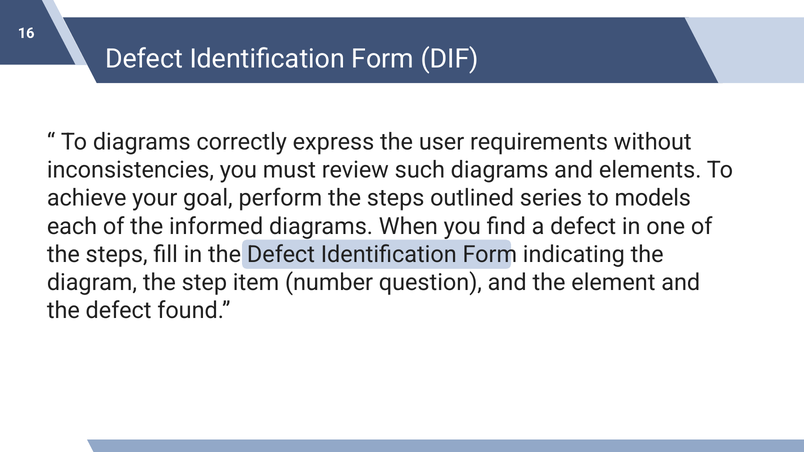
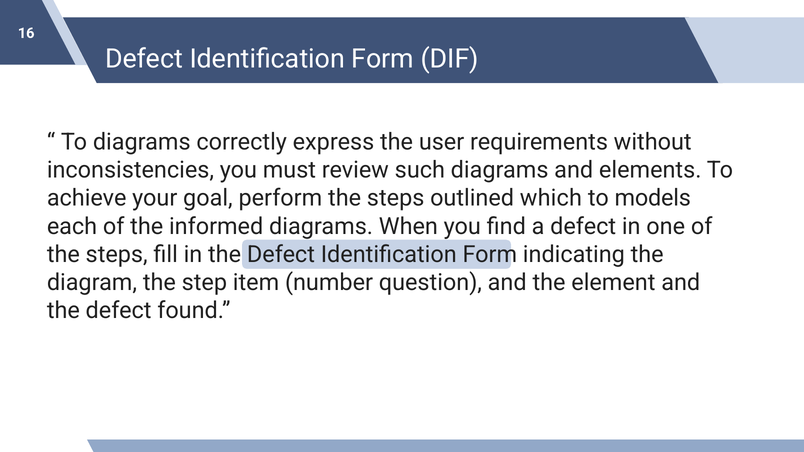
series: series -> which (551, 198)
